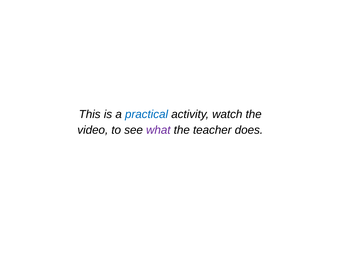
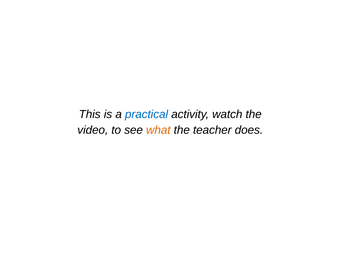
what colour: purple -> orange (158, 130)
